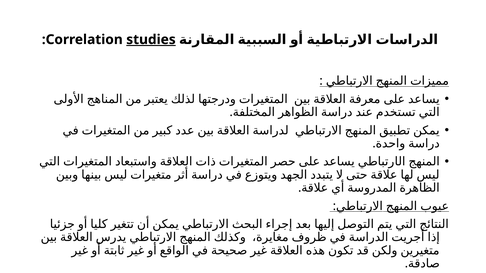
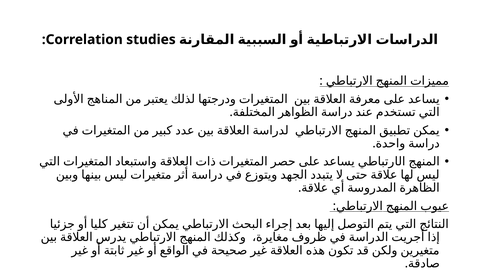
studies underline: present -> none (151, 40)
